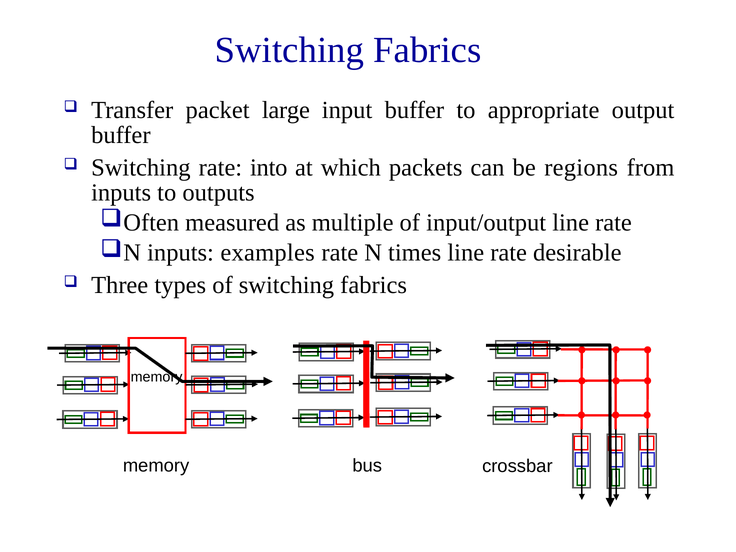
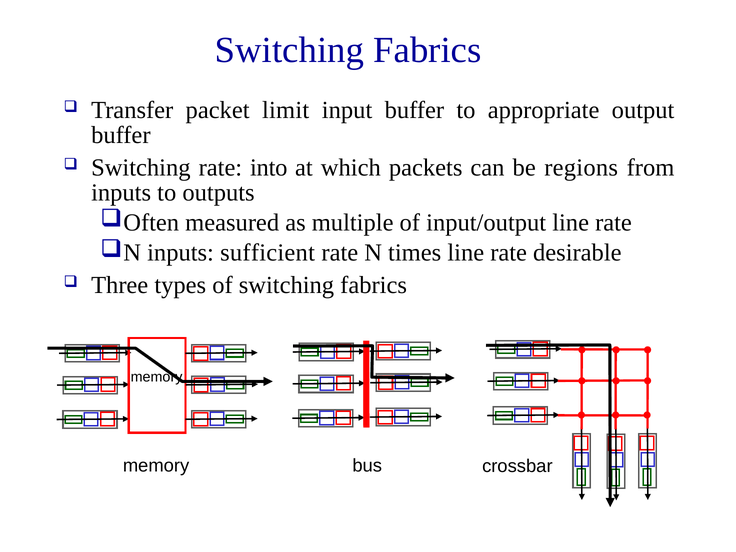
large: large -> limit (286, 110)
examples: examples -> sufficient (268, 253)
